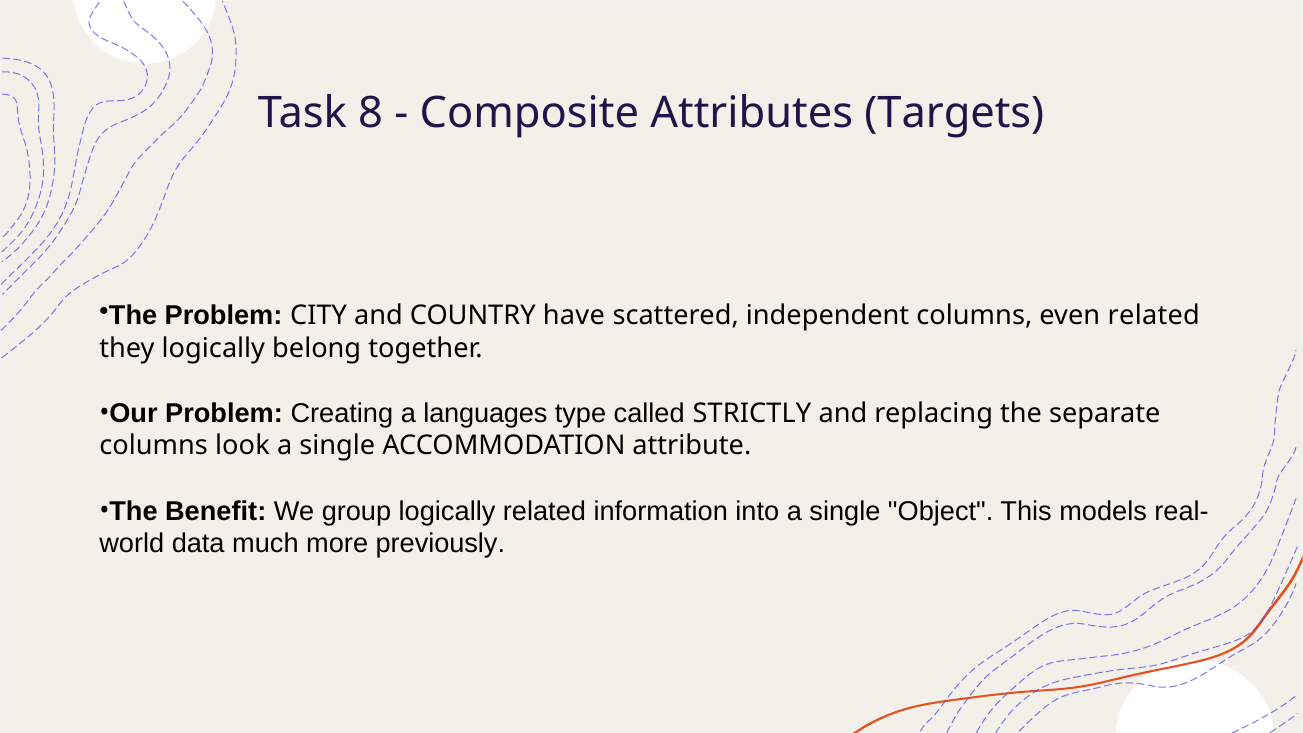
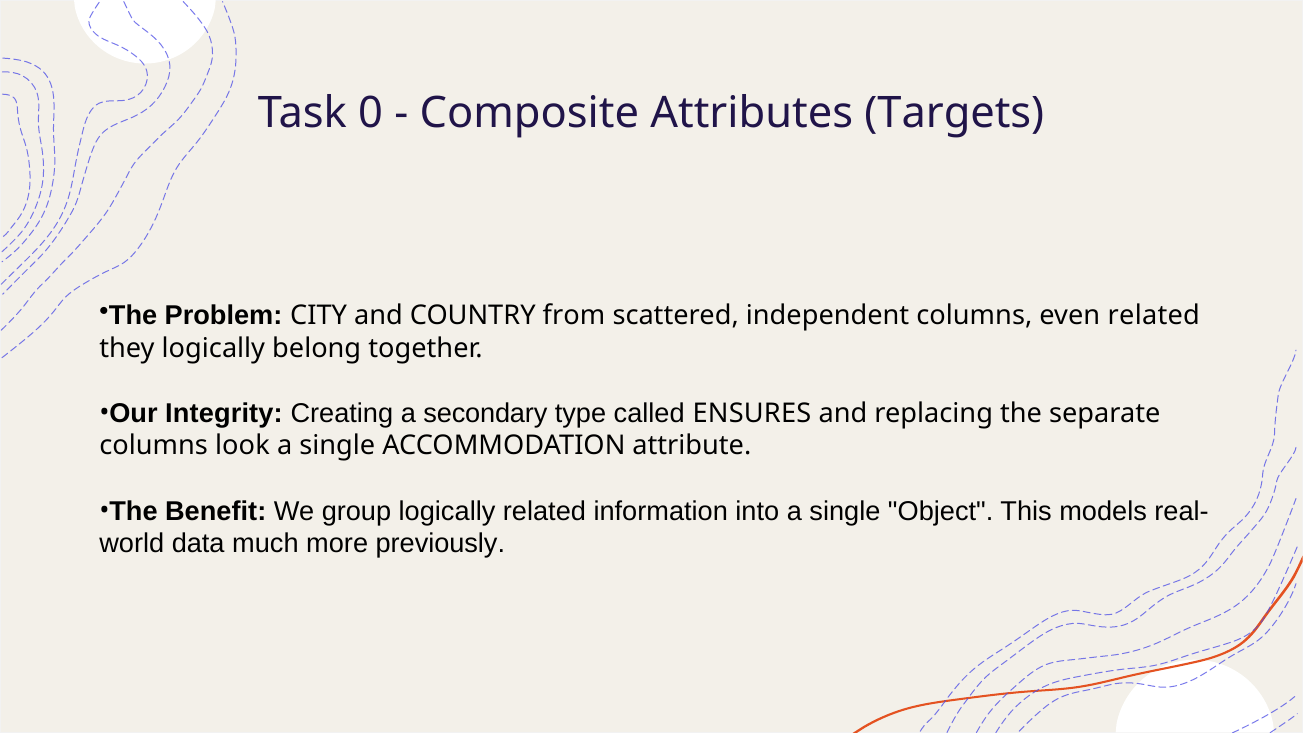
8: 8 -> 0 (371, 113)
have: have -> from (574, 315)
Our Problem: Problem -> Integrity (224, 413)
languages: languages -> secondary (485, 413)
STRICTLY: STRICTLY -> ENSURES (752, 413)
